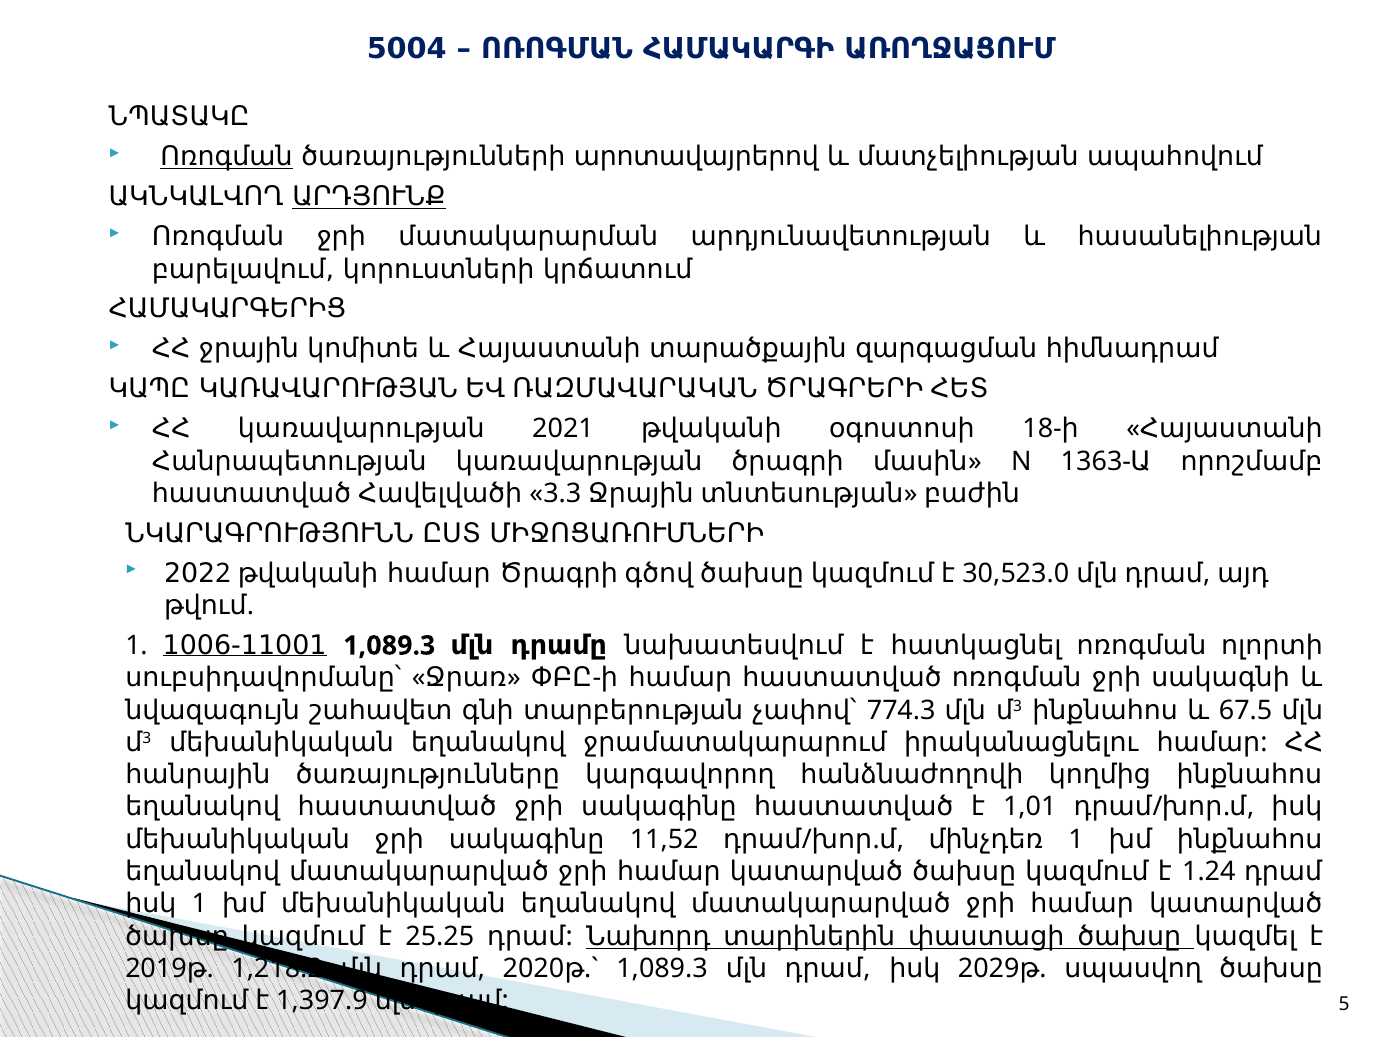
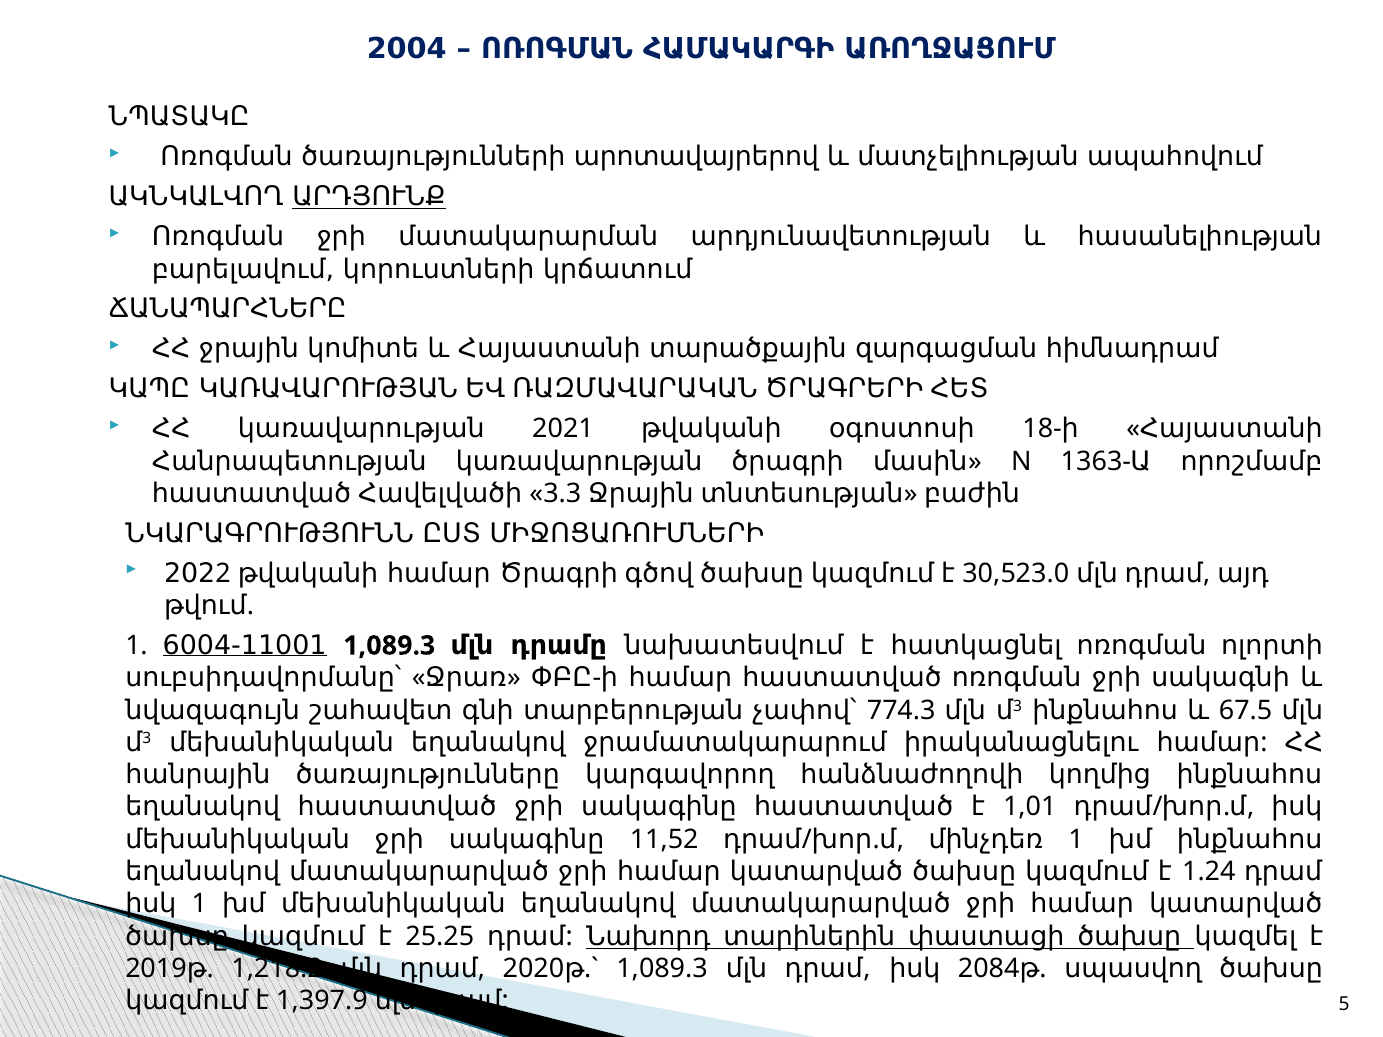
5004: 5004 -> 2004 (407, 49)
Ոռոգման underline: present -> none (227, 157)
ՀԱՄԱԿԱՐԳԵՐԻՑ: ՀԱՄԱԿԱՐԳԵՐԻՑ -> ՃԱՆԱՊԱՐՀՆԵՐԸ (228, 309)
1006-11001: 1006-11001 -> 6004-11001 (245, 646)
2029: 2029 -> 2084 (989, 969)
